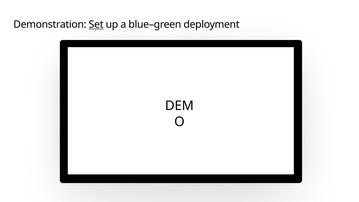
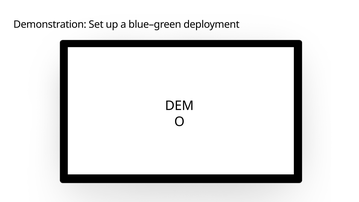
Set underline: present -> none (96, 25)
